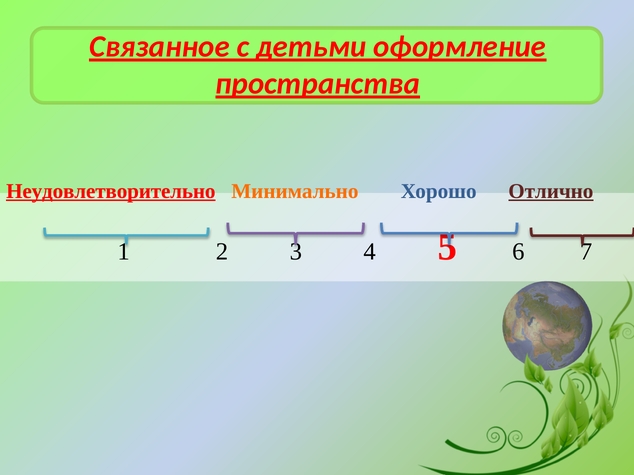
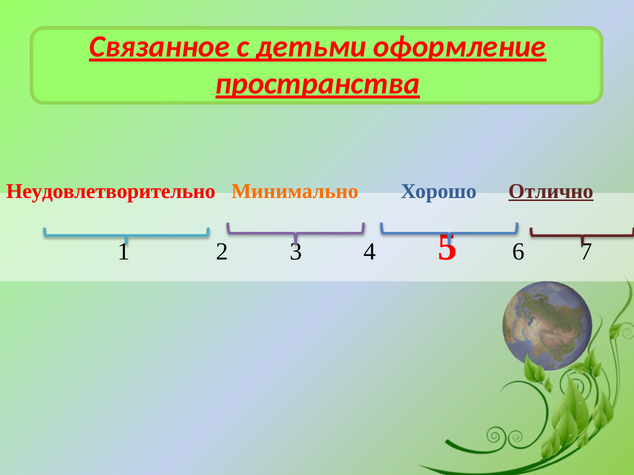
Неудовлетворительно underline: present -> none (111, 191)
